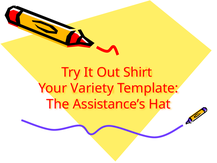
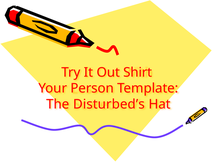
Variety: Variety -> Person (92, 88)
Assistance’s: Assistance’s -> Disturbed’s (109, 104)
